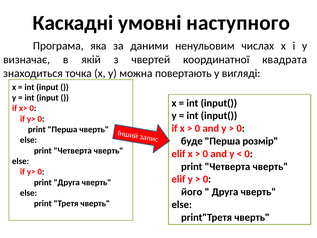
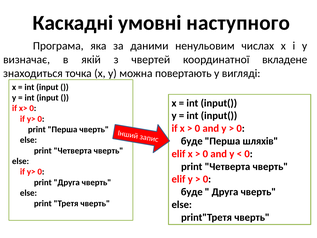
квадрата: квадрата -> вкладене (285, 59)
розмір: розмір -> шляхів (260, 141)
його: його -> буде (192, 192)
